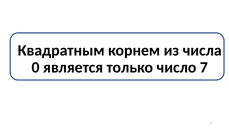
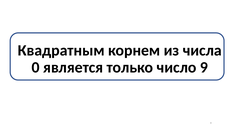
число 7: 7 -> 9 (204, 67)
